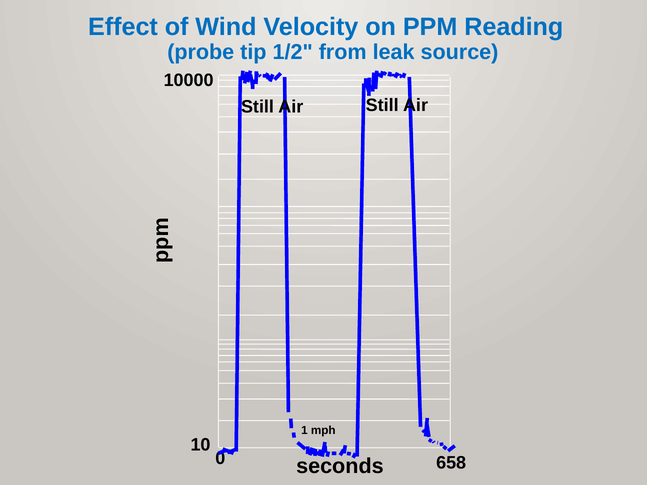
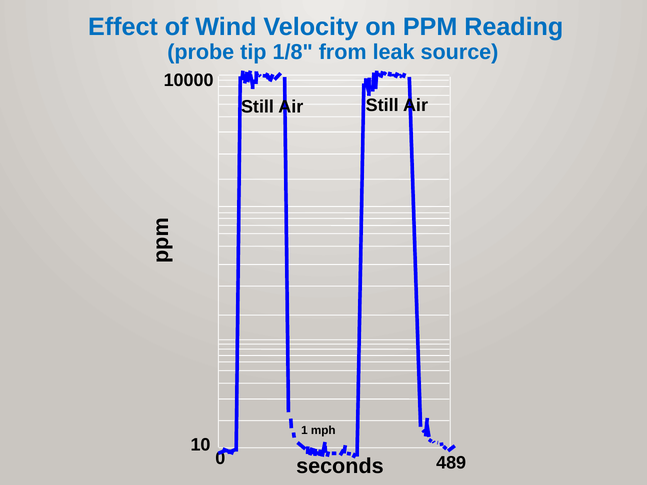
1/2: 1/2 -> 1/8 (293, 52)
658: 658 -> 489 (451, 463)
